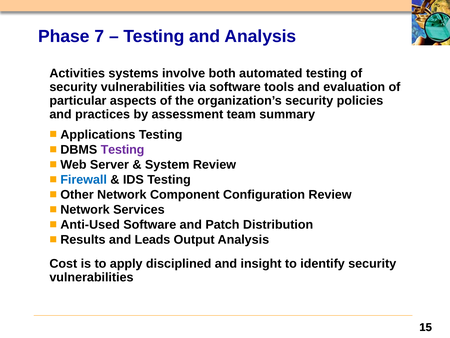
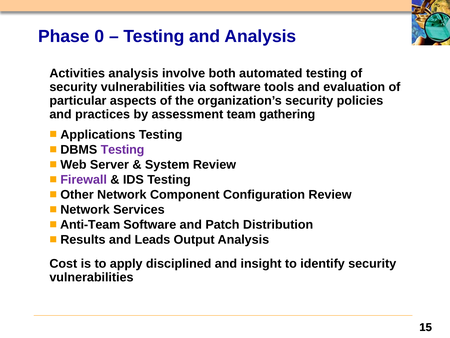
7: 7 -> 0 (99, 36)
Activities systems: systems -> analysis (133, 73)
summary: summary -> gathering (287, 114)
Firewall colour: blue -> purple (84, 179)
Anti-Used: Anti-Used -> Anti-Team (90, 224)
